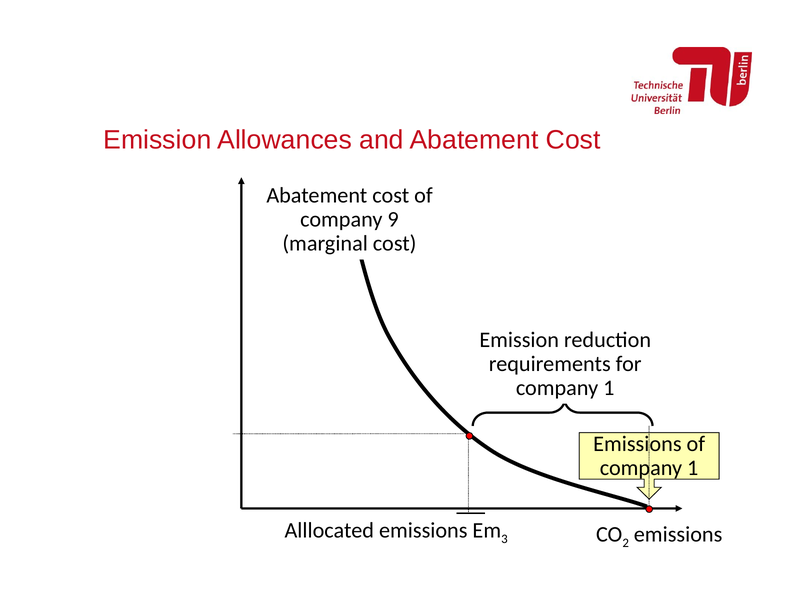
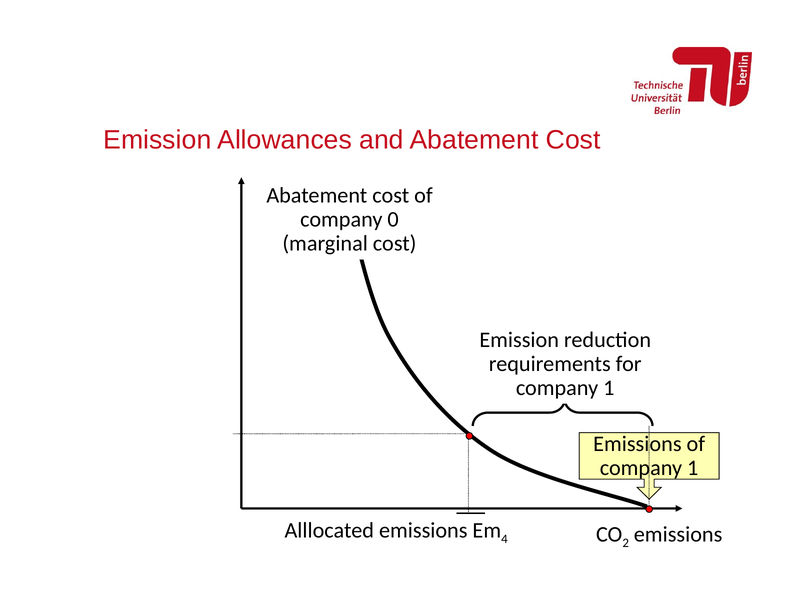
9: 9 -> 0 (393, 220)
3: 3 -> 4 (504, 539)
